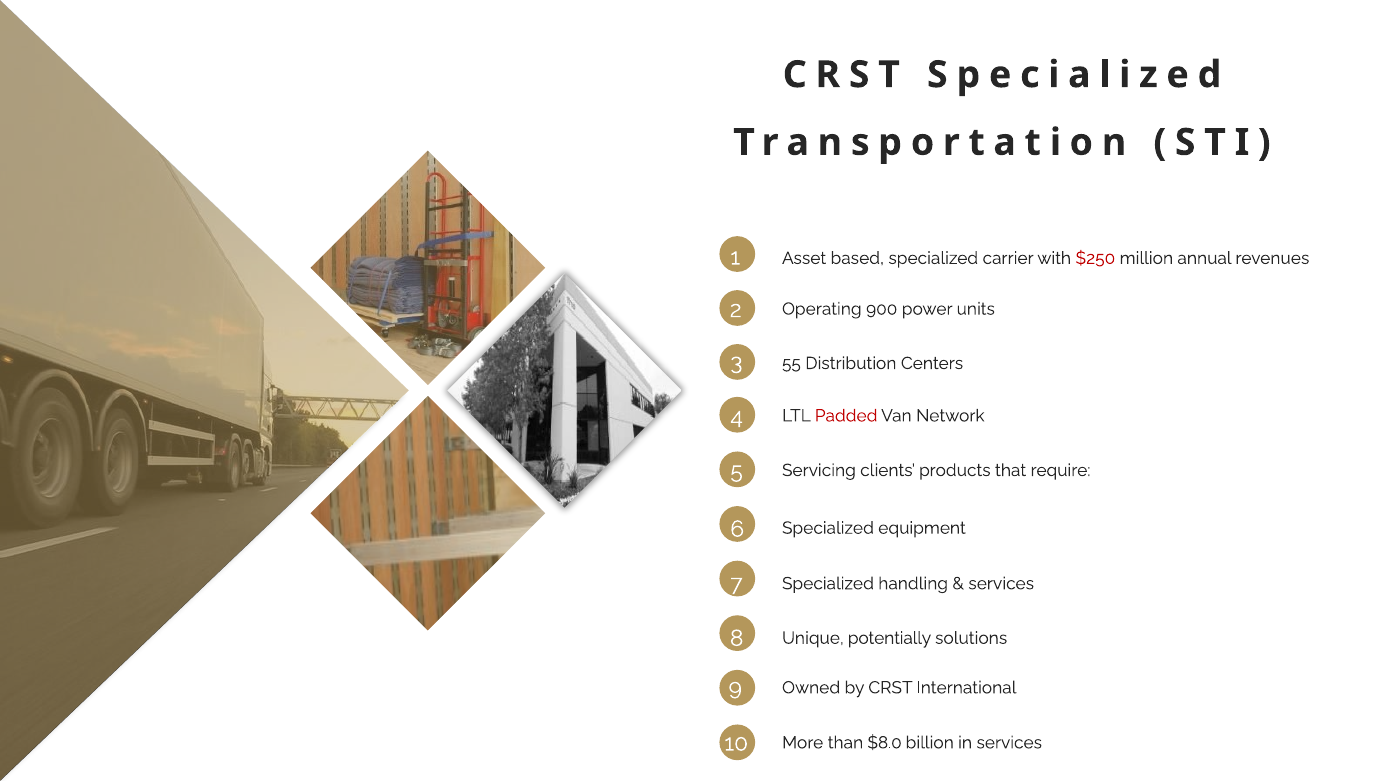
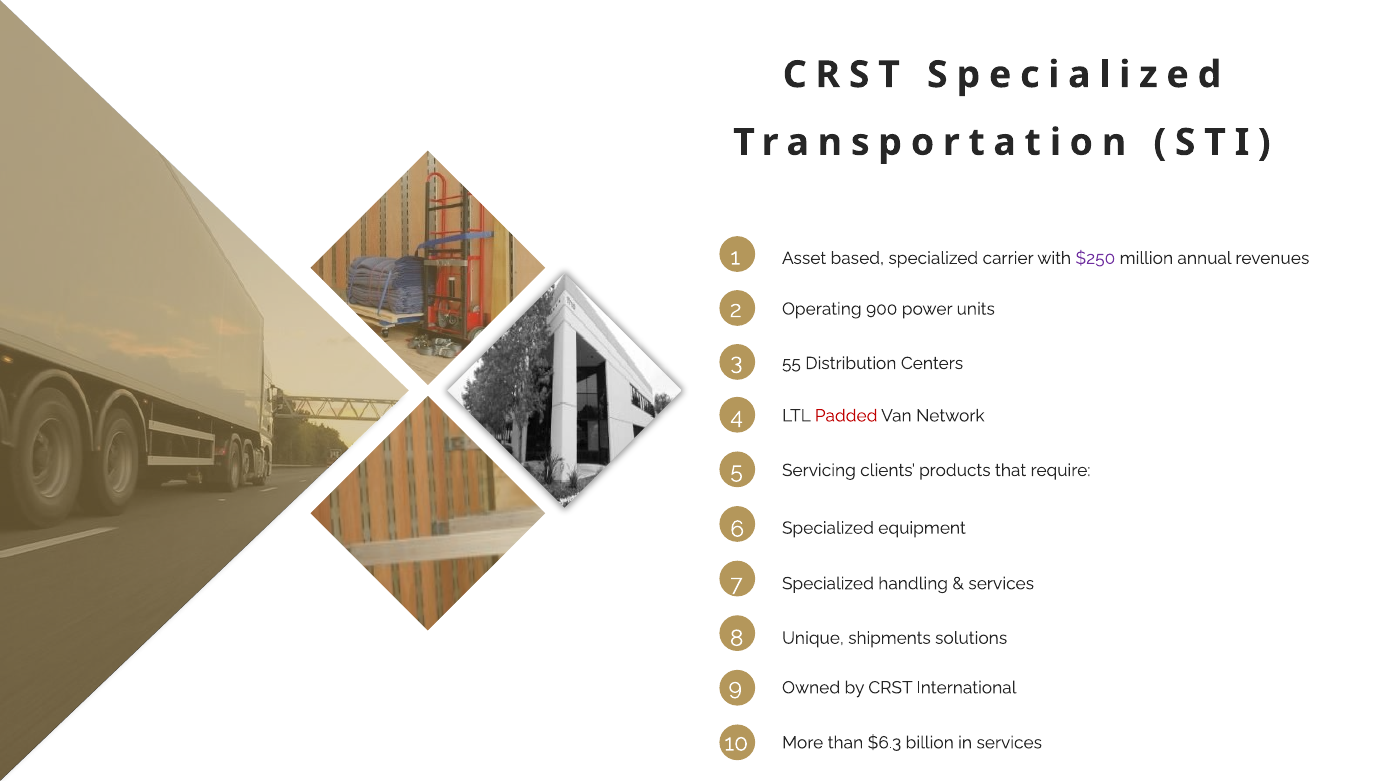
$250 colour: red -> purple (1095, 258)
potentially: potentially -> shipments (889, 638)
$8.0: $8.0 -> $6.3 (884, 743)
